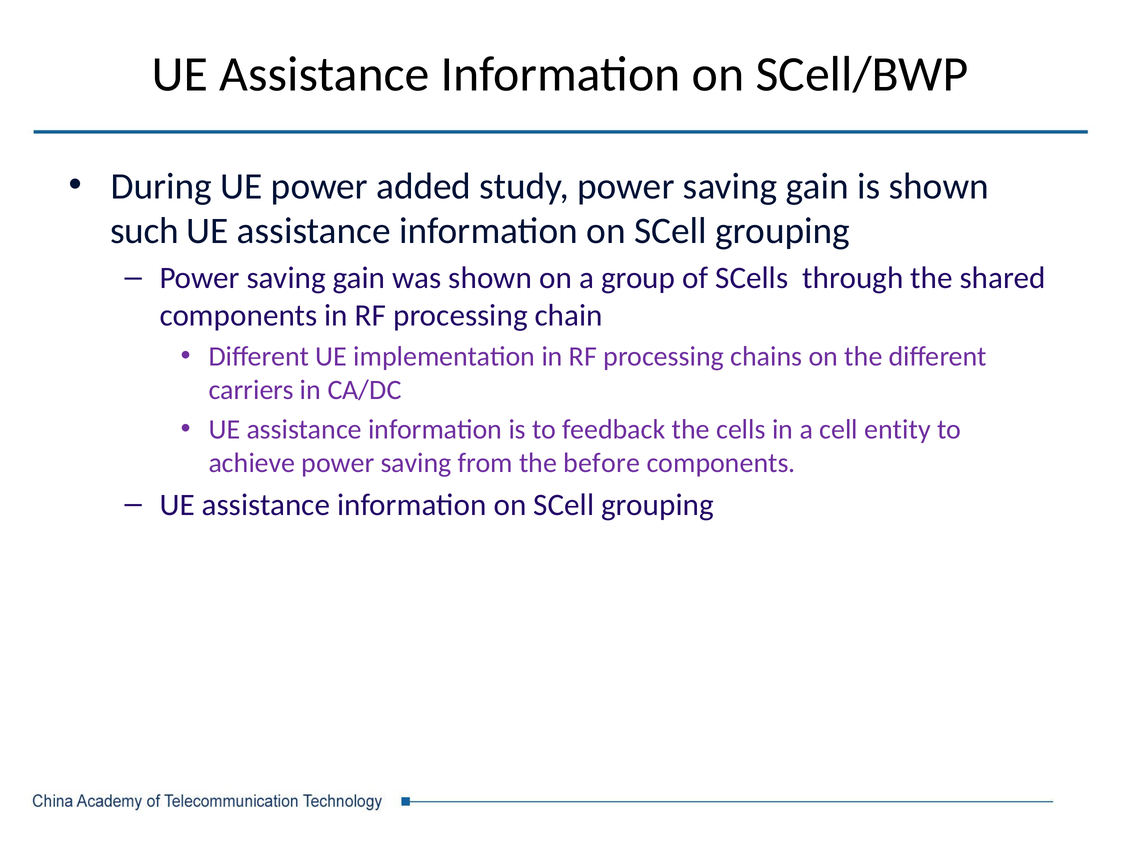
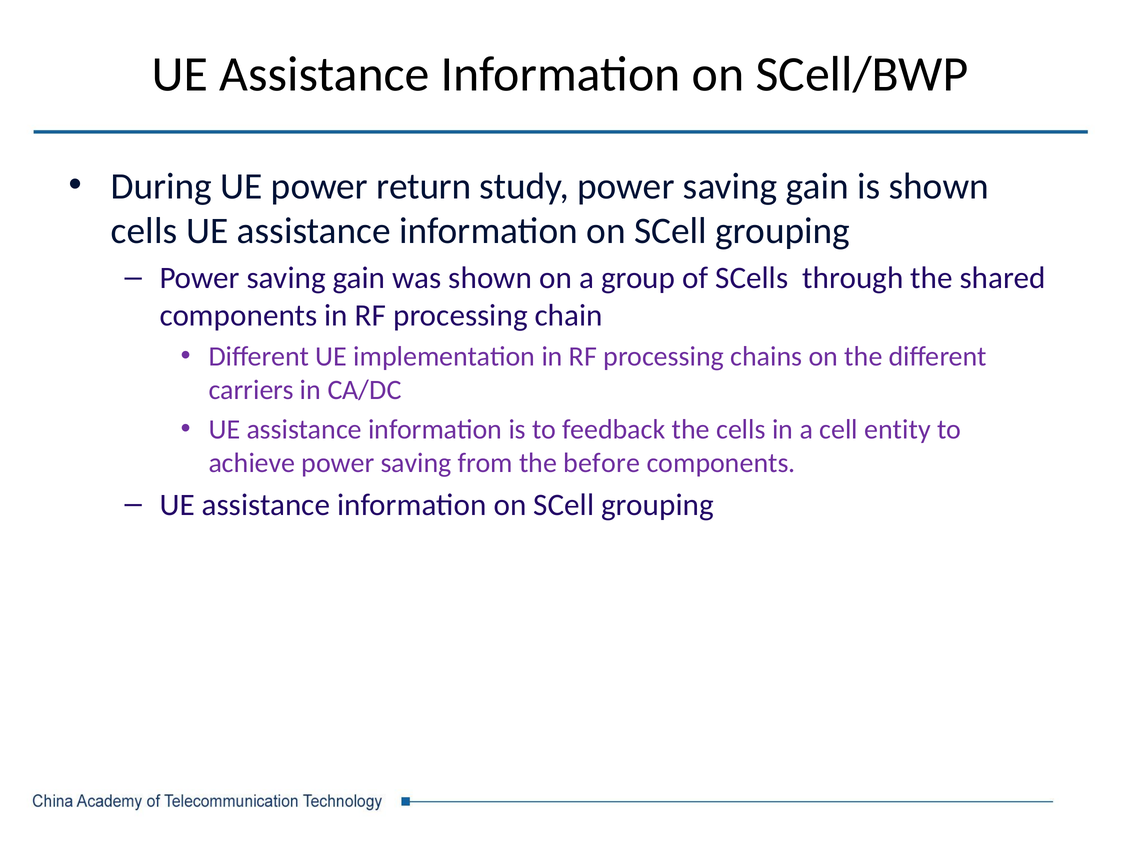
added: added -> return (424, 186)
such: such -> cells (144, 231)
